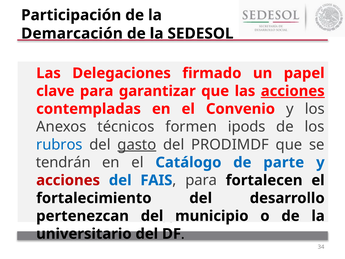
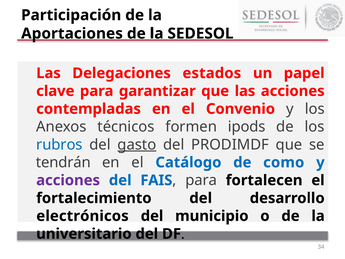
Demarcación: Demarcación -> Aportaciones (72, 34)
firmado: firmado -> estados (212, 73)
acciones underline: present -> none (293, 91)
parte: parte -> como (284, 162)
acciones colour: red -> purple (68, 180)
pertenezcan: pertenezcan -> electrónicos (82, 216)
